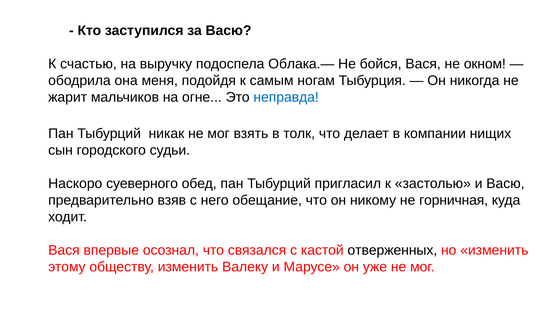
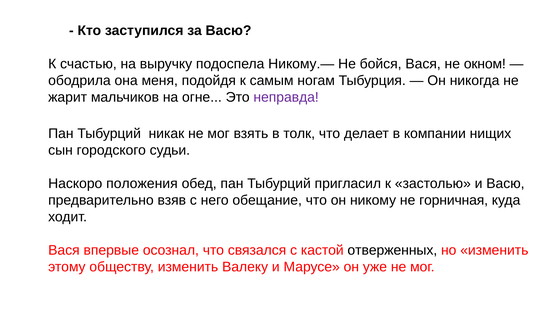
Облака.—: Облака.— -> Никому.— (301, 64)
неправда colour: blue -> purple (286, 97)
суеверного: суеверного -> положения (142, 183)
